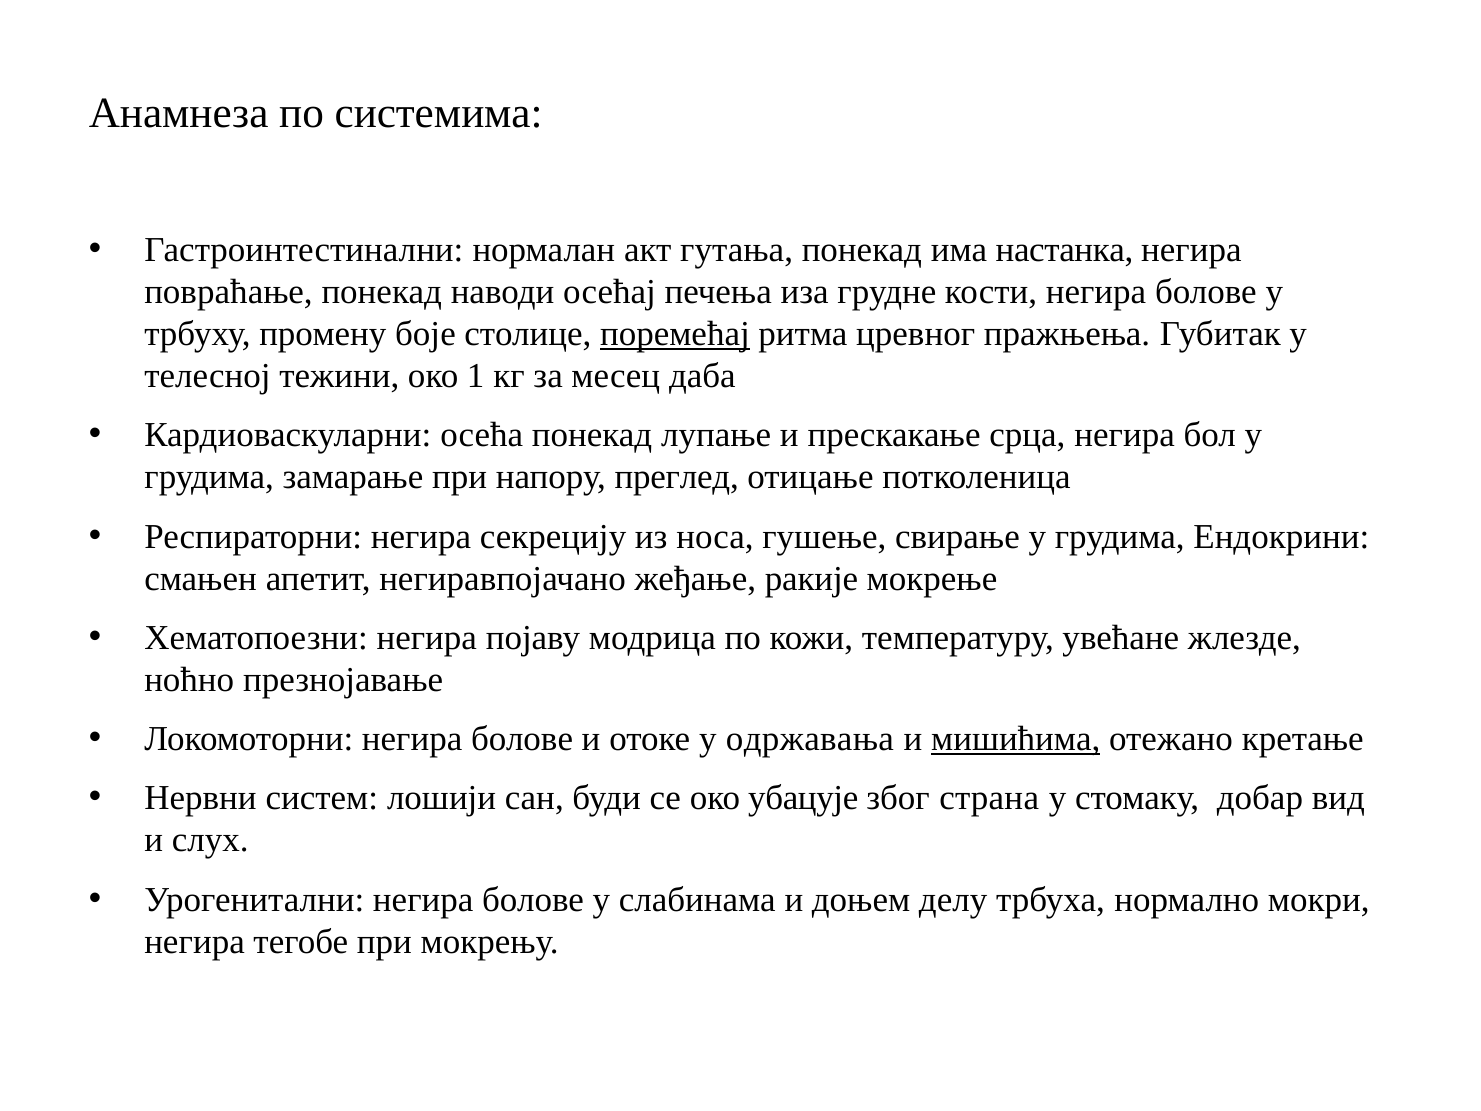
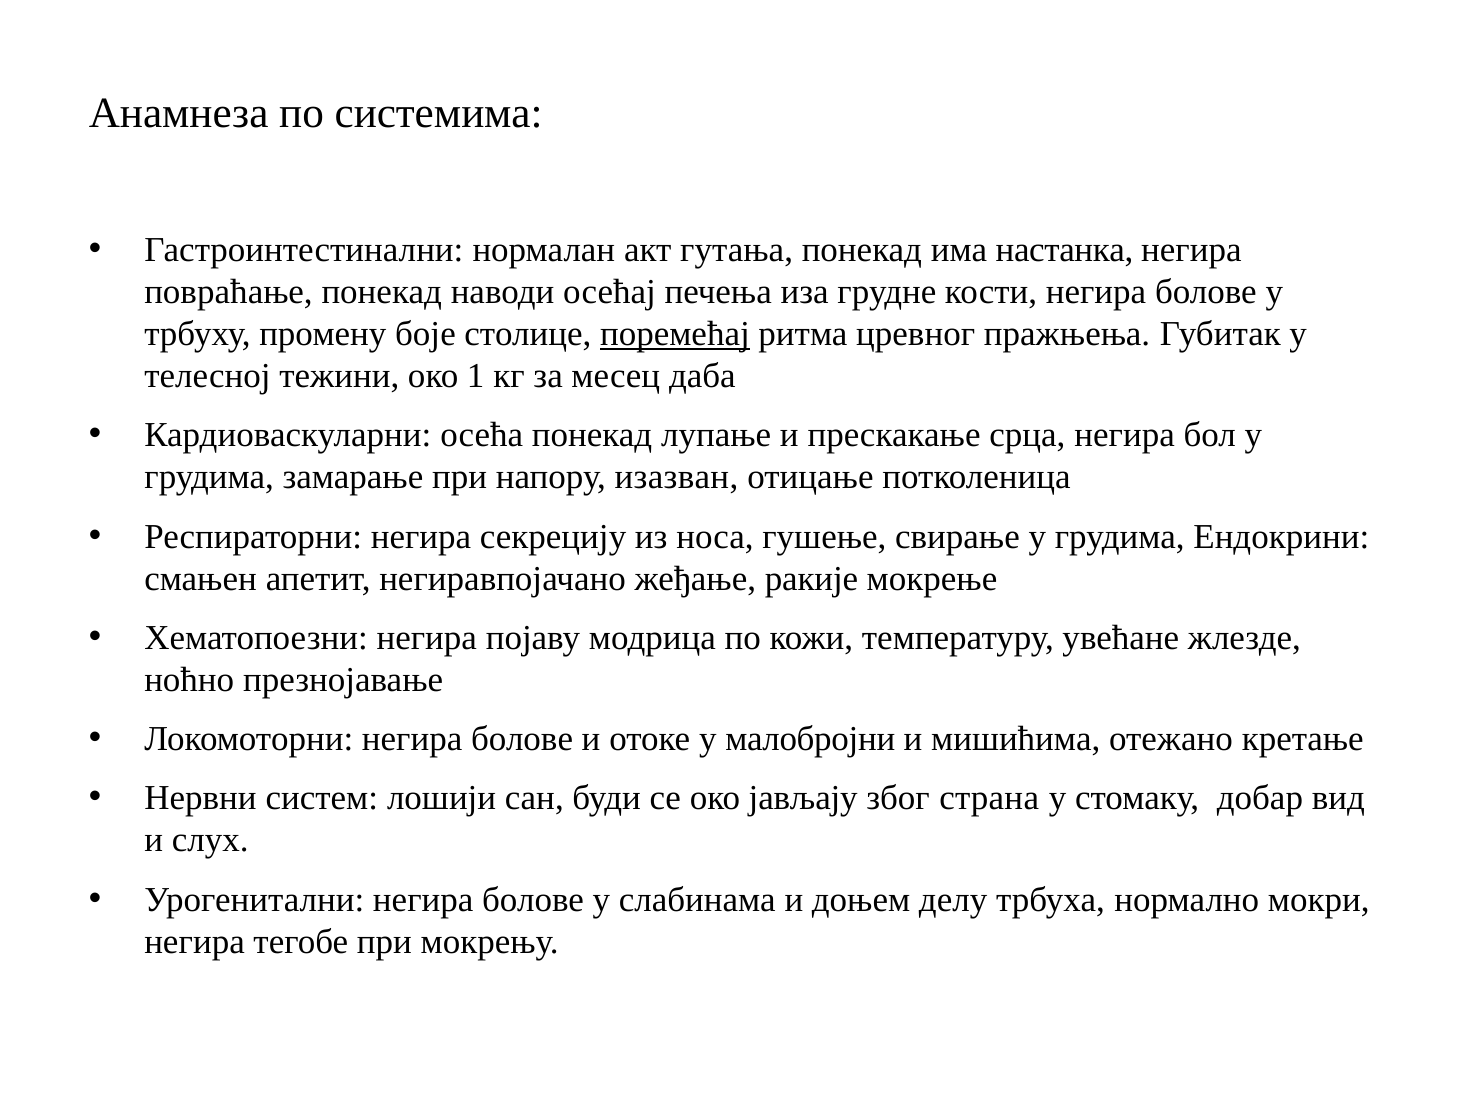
преглед: преглед -> изазван (676, 477)
одржавања: одржавања -> малобројни (810, 739)
мишићима underline: present -> none (1016, 739)
убацује: убацује -> јављају (803, 798)
